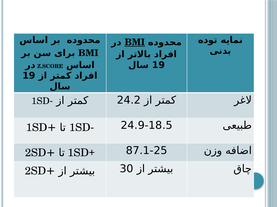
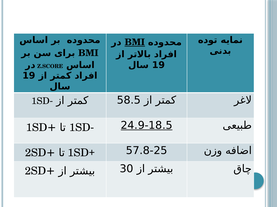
24.2: 24.2 -> 58.5 (129, 100)
24.9-18.5 underline: none -> present (147, 126)
87.1-25: 87.1-25 -> 57.8-25 (147, 151)
